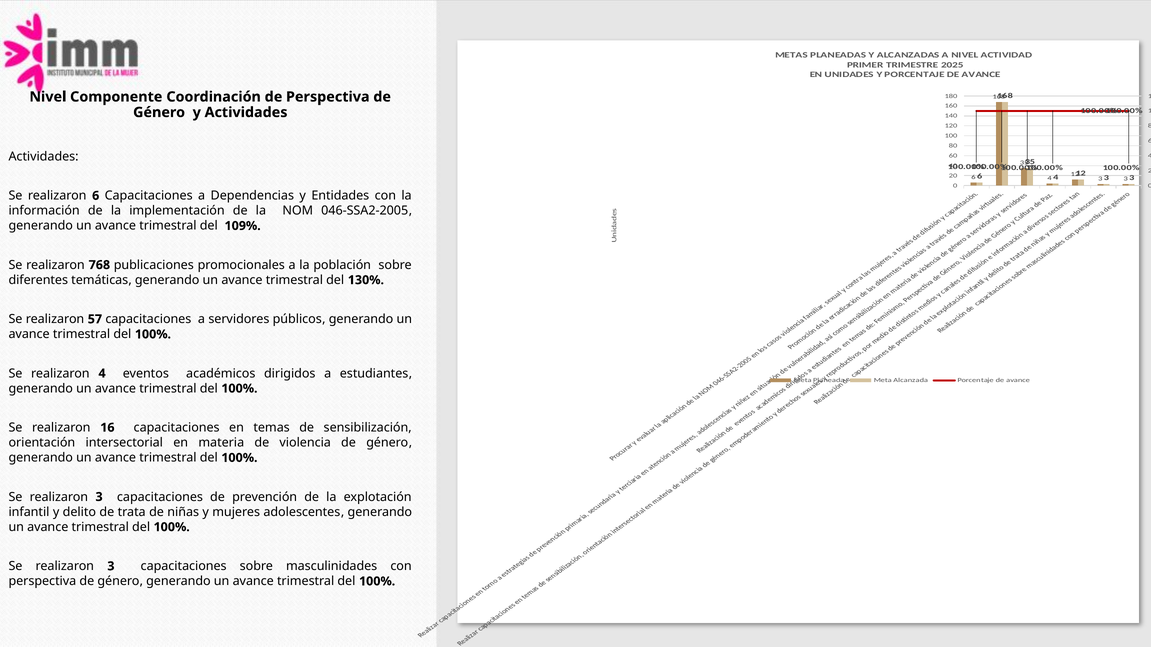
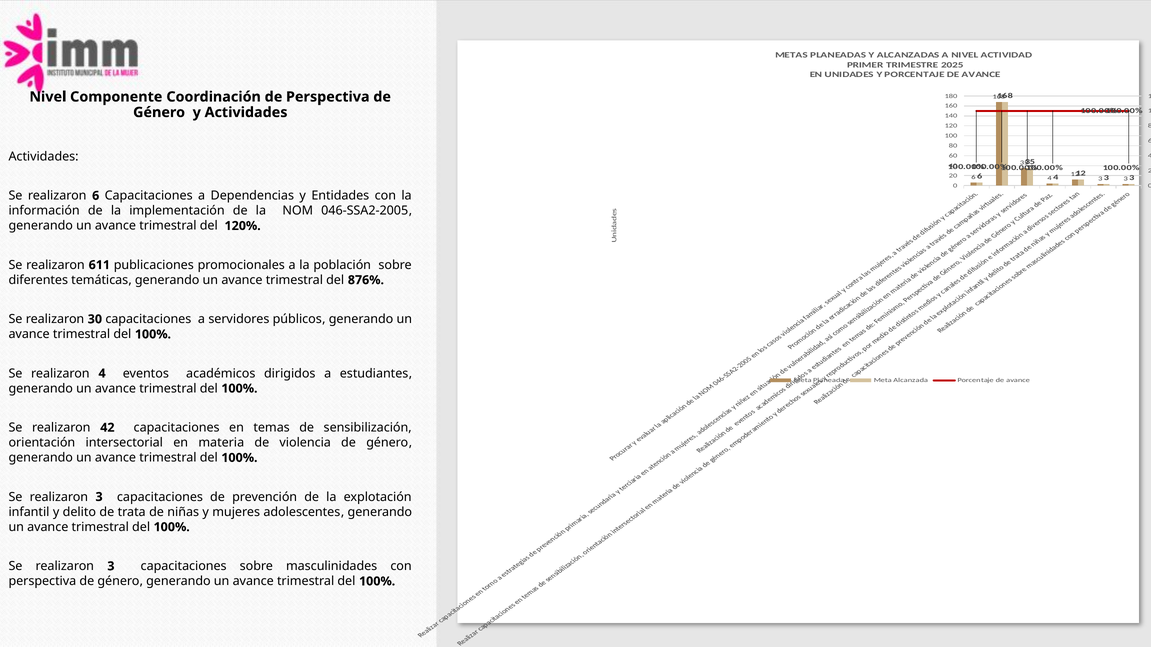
del 109%: 109% -> 120% (243, 226)
768: 768 -> 611 (99, 265)
130%: 130% -> 876% (366, 280)
57: 57 -> 30 (95, 319)
16: 16 -> 42 (107, 428)
